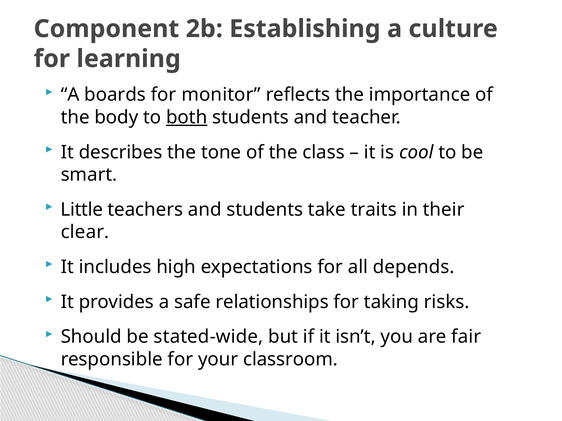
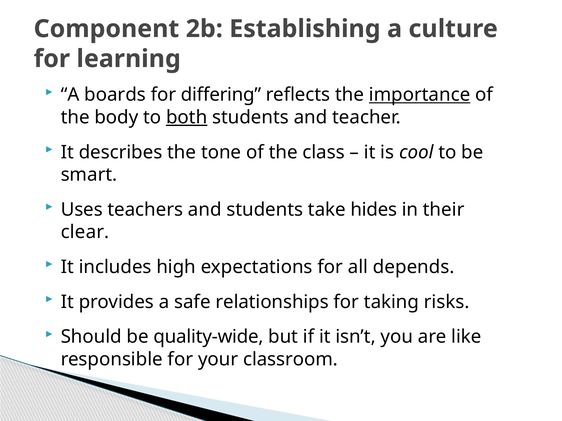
monitor: monitor -> differing (221, 95)
importance underline: none -> present (420, 95)
Little: Little -> Uses (82, 210)
traits: traits -> hides (374, 210)
stated-wide: stated-wide -> quality-wide (209, 337)
fair: fair -> like (466, 337)
